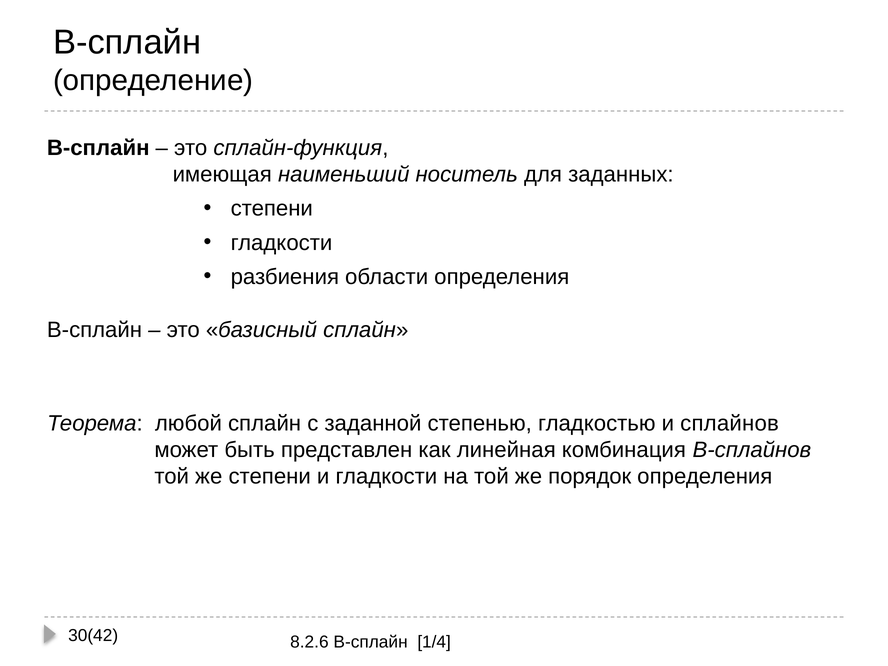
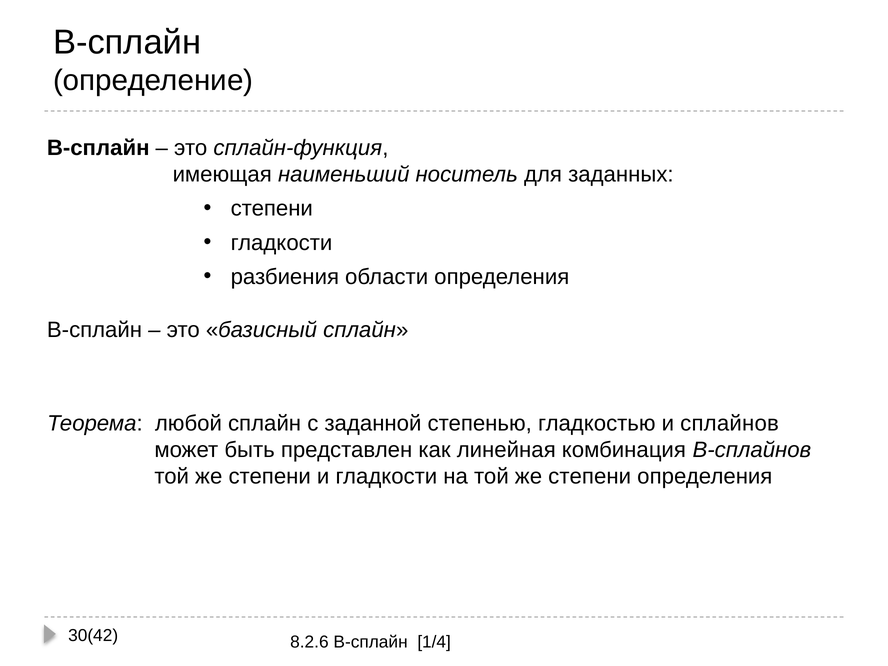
на той же порядок: порядок -> степени (590, 477)
